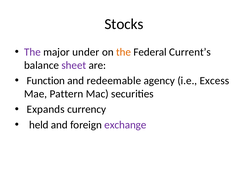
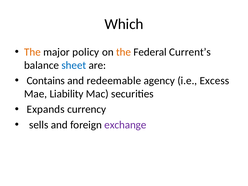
Stocks: Stocks -> Which (124, 24)
The colour: purple -> orange (33, 52)
under: under -> policy (86, 52)
sheet colour: purple -> blue (74, 65)
Function: Function -> Contains (46, 81)
Pattern: Pattern -> Liability (67, 94)
held: held -> sells (39, 125)
